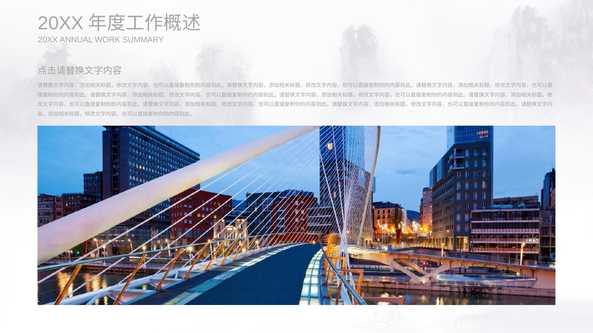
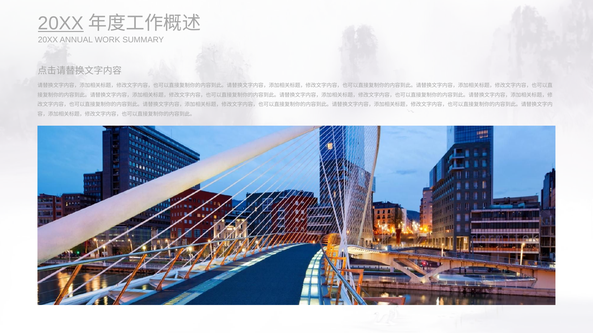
20XX underline: none -> present (61, 23)
